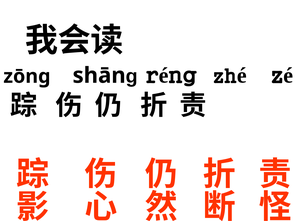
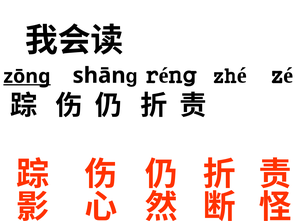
zōng underline: none -> present (27, 76)
